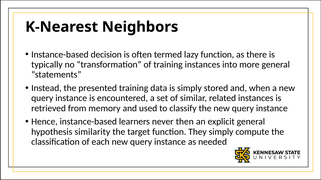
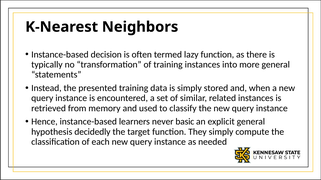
then: then -> basic (185, 122)
similarity: similarity -> decidedly (92, 132)
